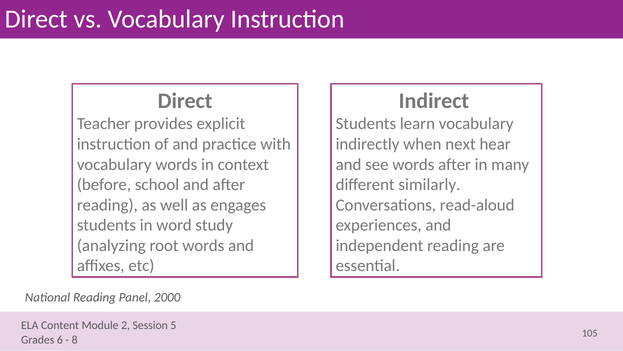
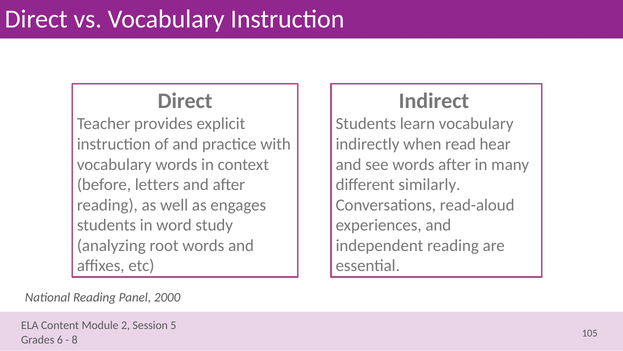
next: next -> read (461, 144)
school: school -> letters (157, 184)
